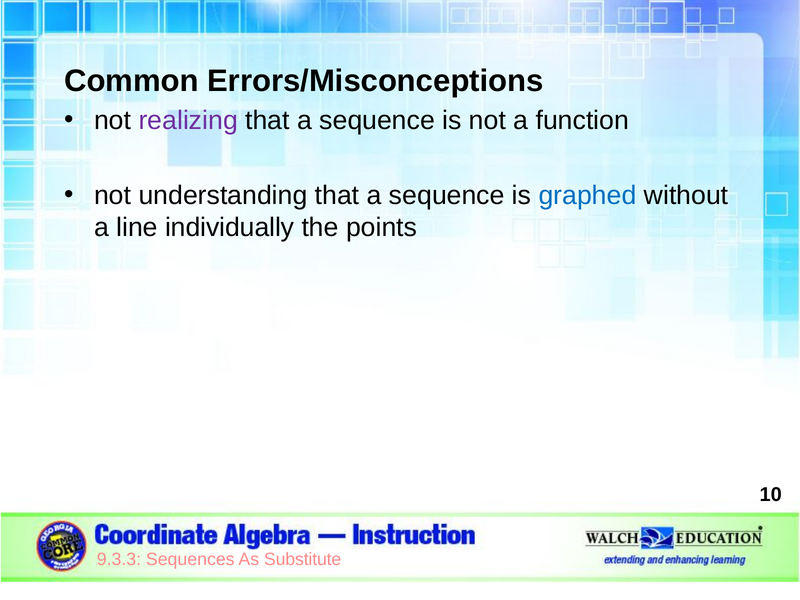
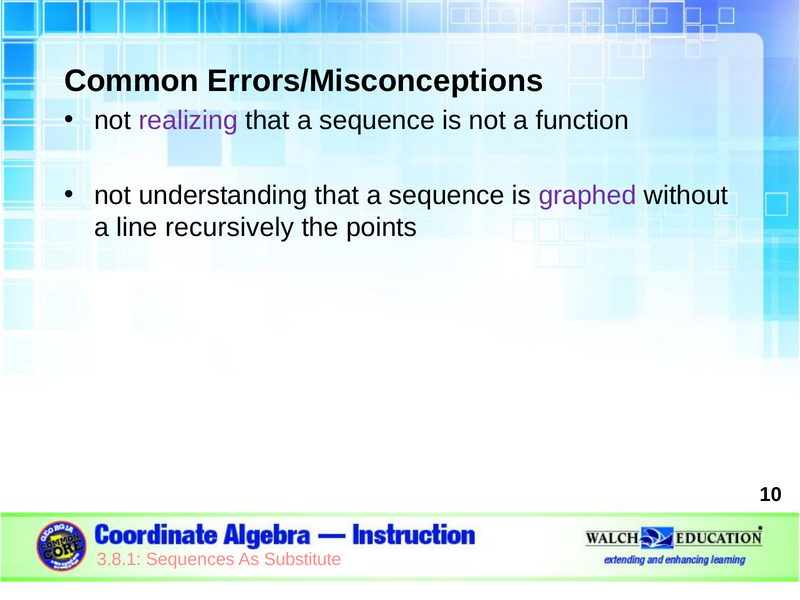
graphed colour: blue -> purple (588, 195)
individually: individually -> recursively (230, 227)
9.3.3: 9.3.3 -> 3.8.1 (119, 559)
